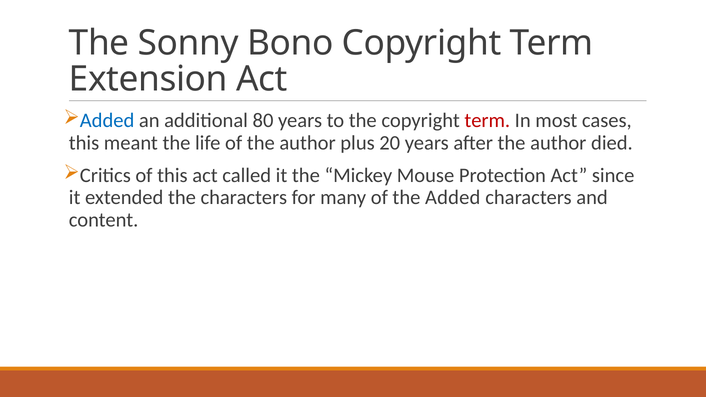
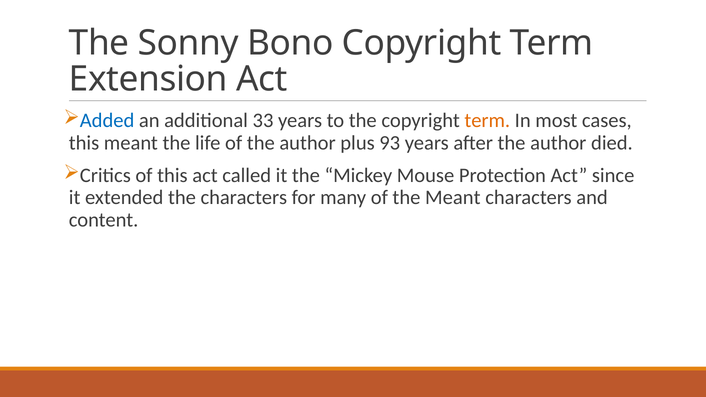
80: 80 -> 33 (263, 121)
term colour: red -> orange (487, 121)
20: 20 -> 93 (390, 143)
the Added: Added -> Meant (453, 198)
